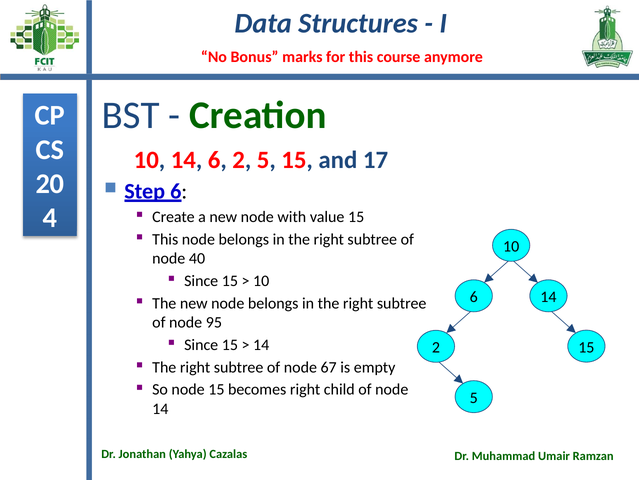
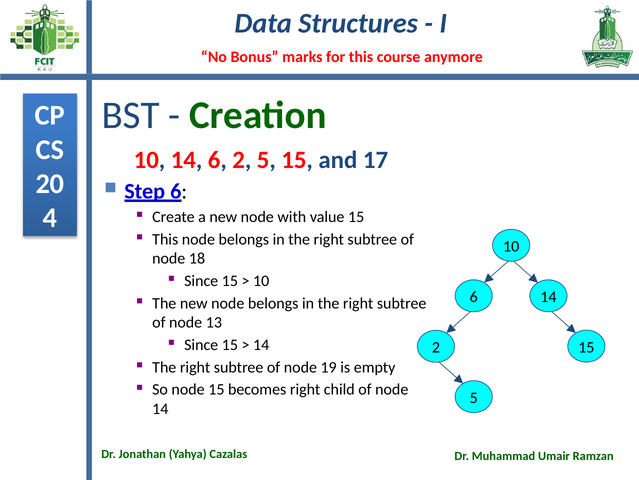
40: 40 -> 18 (197, 258)
95: 95 -> 13 (214, 322)
67: 67 -> 19 (329, 367)
